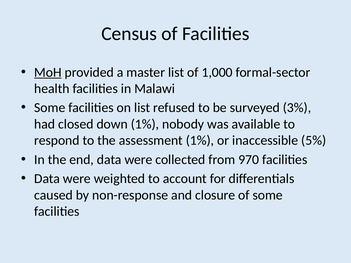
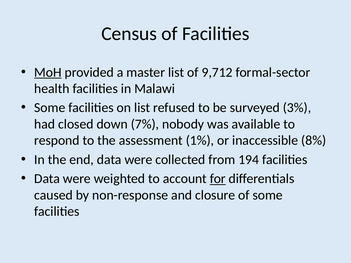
1,000: 1,000 -> 9,712 (217, 72)
down 1%: 1% -> 7% (145, 124)
5%: 5% -> 8% (314, 141)
970: 970 -> 194 (249, 160)
for underline: none -> present (218, 179)
